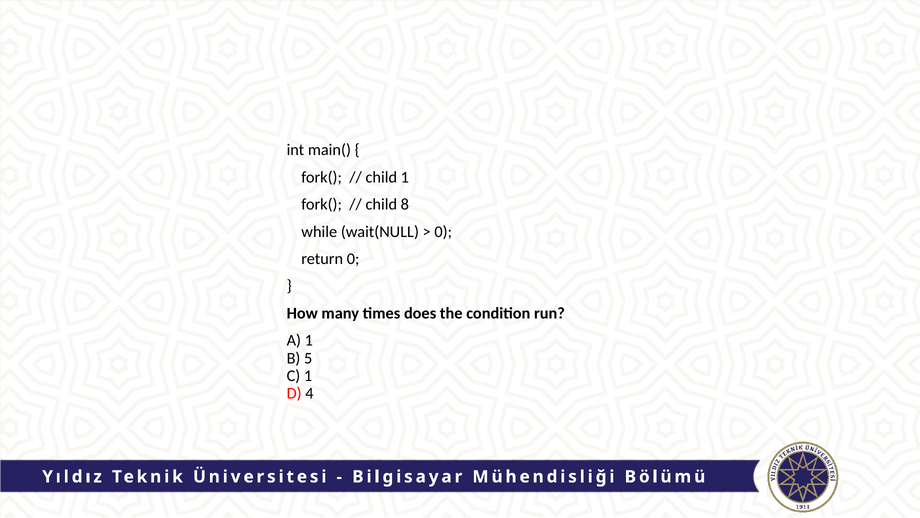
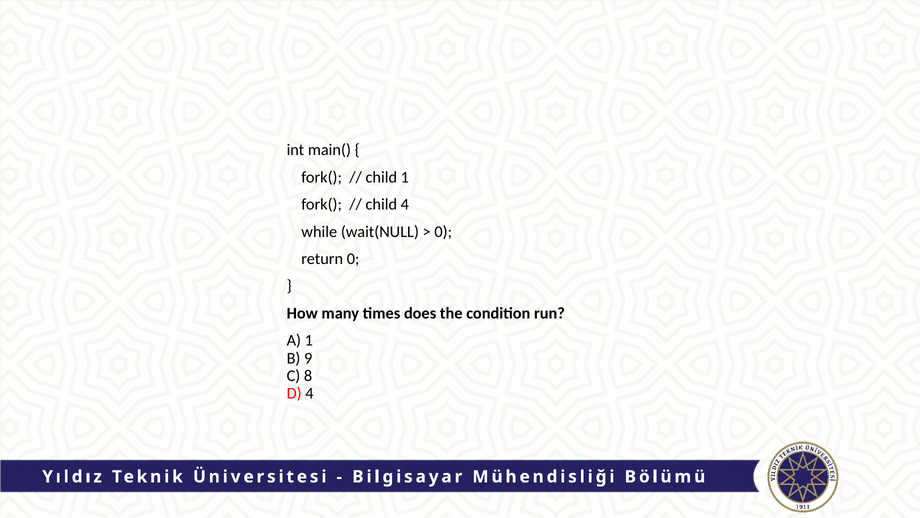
child 8: 8 -> 4 (405, 204)
5: 5 -> 9 (308, 358)
C 1: 1 -> 8 (308, 375)
